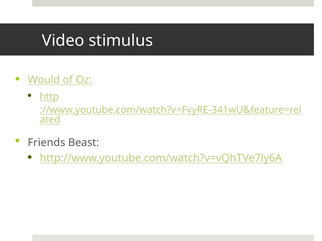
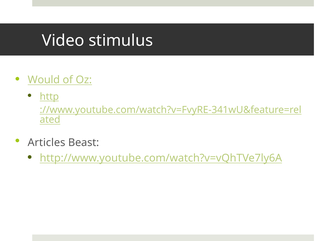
Friends: Friends -> Articles (46, 143)
